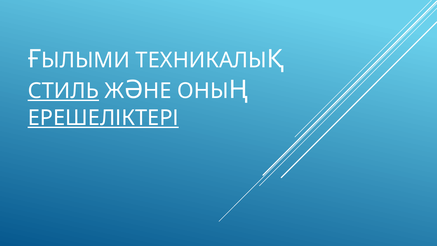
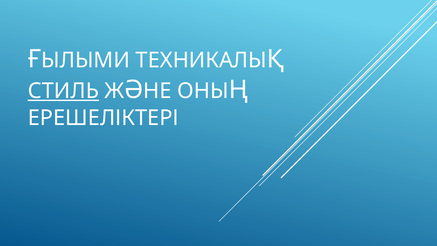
ЕРЕШЕЛІКТЕРІ underline: present -> none (103, 118)
